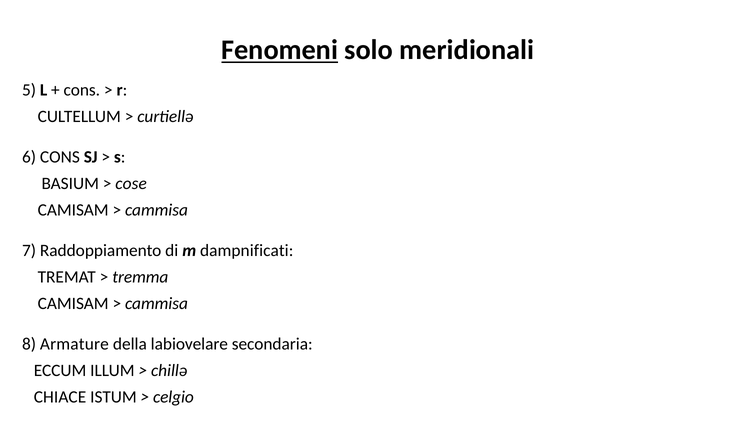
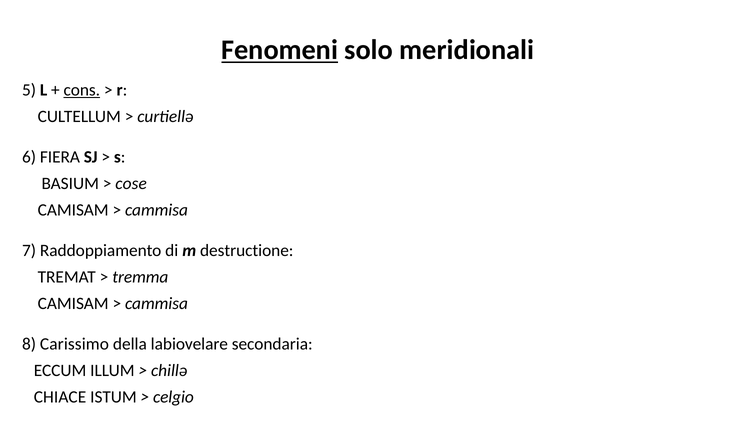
cons underline: none -> present (82, 90)
6 CONS: CONS -> FIERA (60, 157)
dampnificati: dampnificati -> destructione (247, 251)
Armature: Armature -> Carissimo (74, 344)
